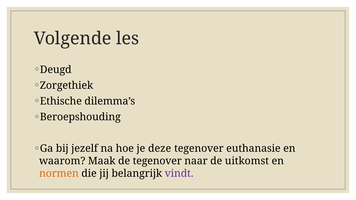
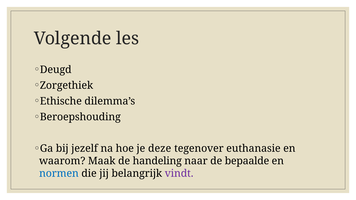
de tegenover: tegenover -> handeling (157, 161)
uitkomst: uitkomst -> bepaalde (247, 161)
normen colour: orange -> blue (59, 174)
